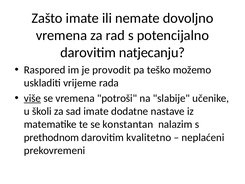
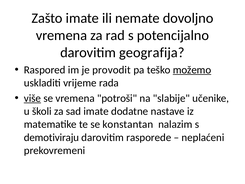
natjecanju: natjecanju -> geografija (152, 52)
možemo underline: none -> present (192, 70)
prethodnom: prethodnom -> demotiviraju (51, 137)
kvalitetno: kvalitetno -> rasporede (149, 137)
